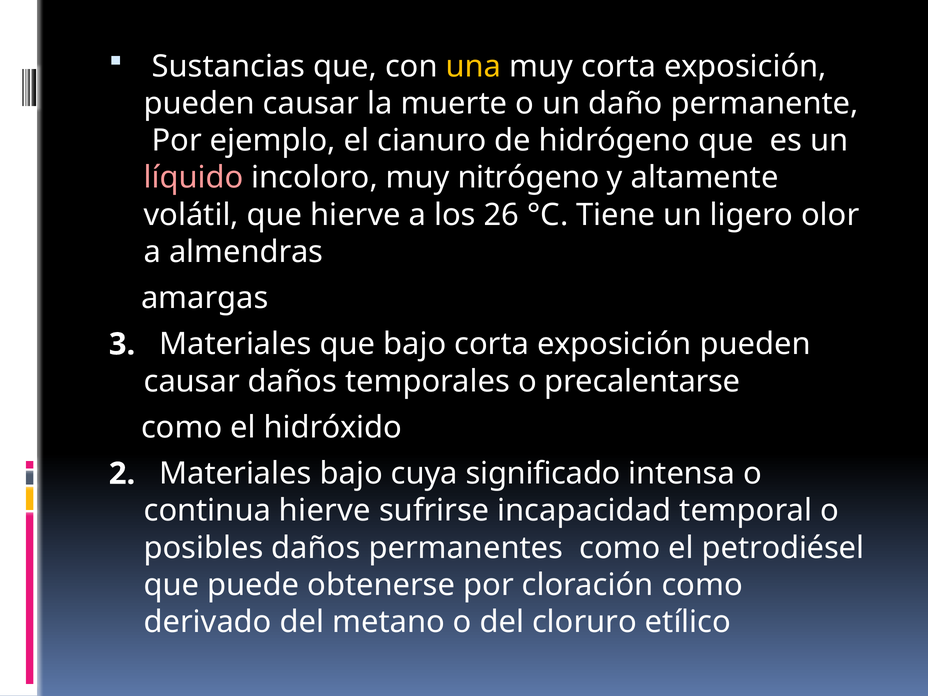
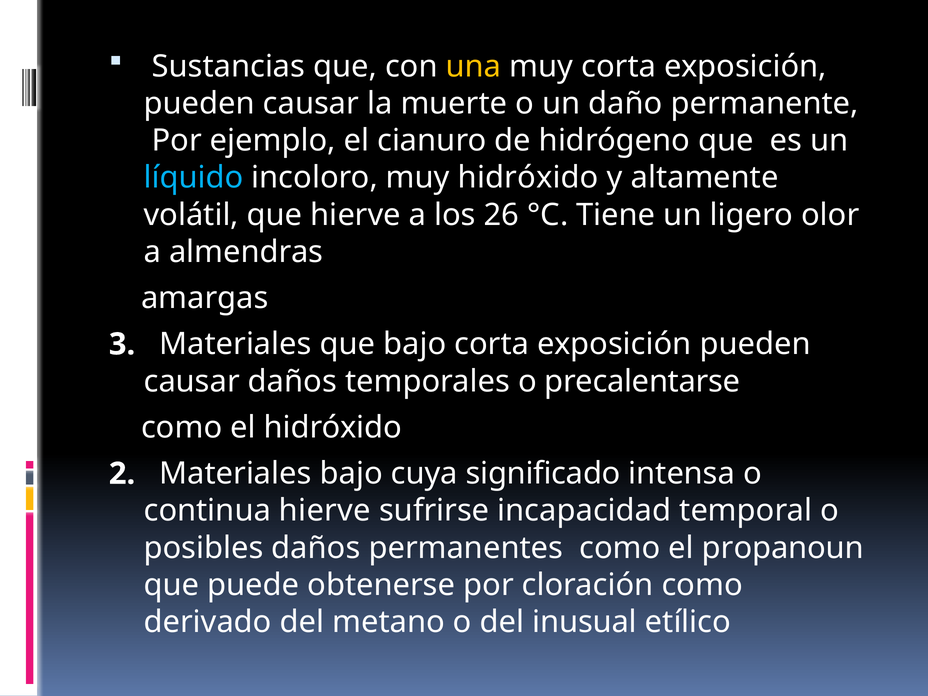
líquido colour: pink -> light blue (194, 178)
muy nitrógeno: nitrógeno -> hidróxido (528, 178)
petrodiésel: petrodiésel -> propanoun (783, 548)
cloruro: cloruro -> inusual (585, 622)
